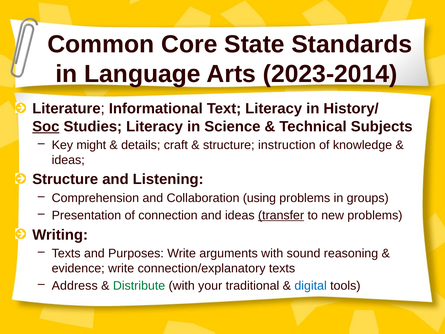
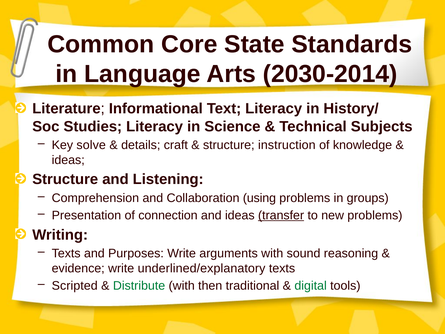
2023-2014: 2023-2014 -> 2030-2014 (330, 74)
Soc underline: present -> none (46, 126)
might: might -> solve (91, 145)
connection/explanatory: connection/explanatory -> underlined/explanatory (202, 268)
Address: Address -> Scripted (75, 285)
your: your -> then (210, 285)
digital colour: blue -> green (311, 285)
